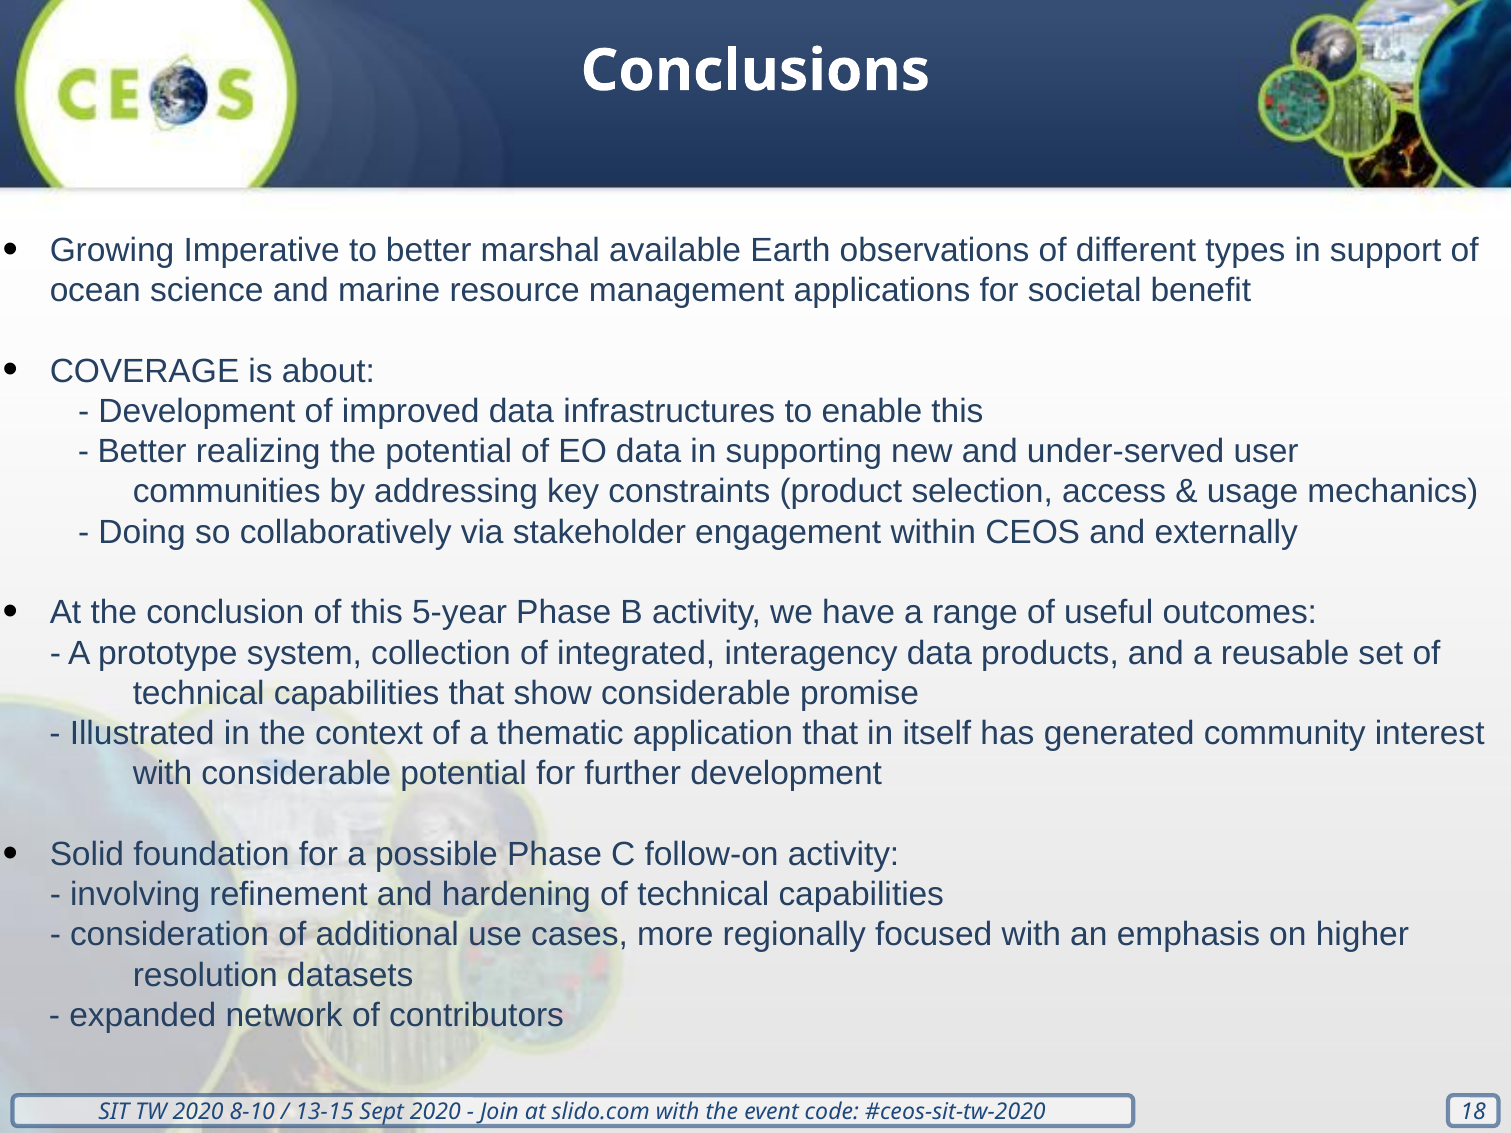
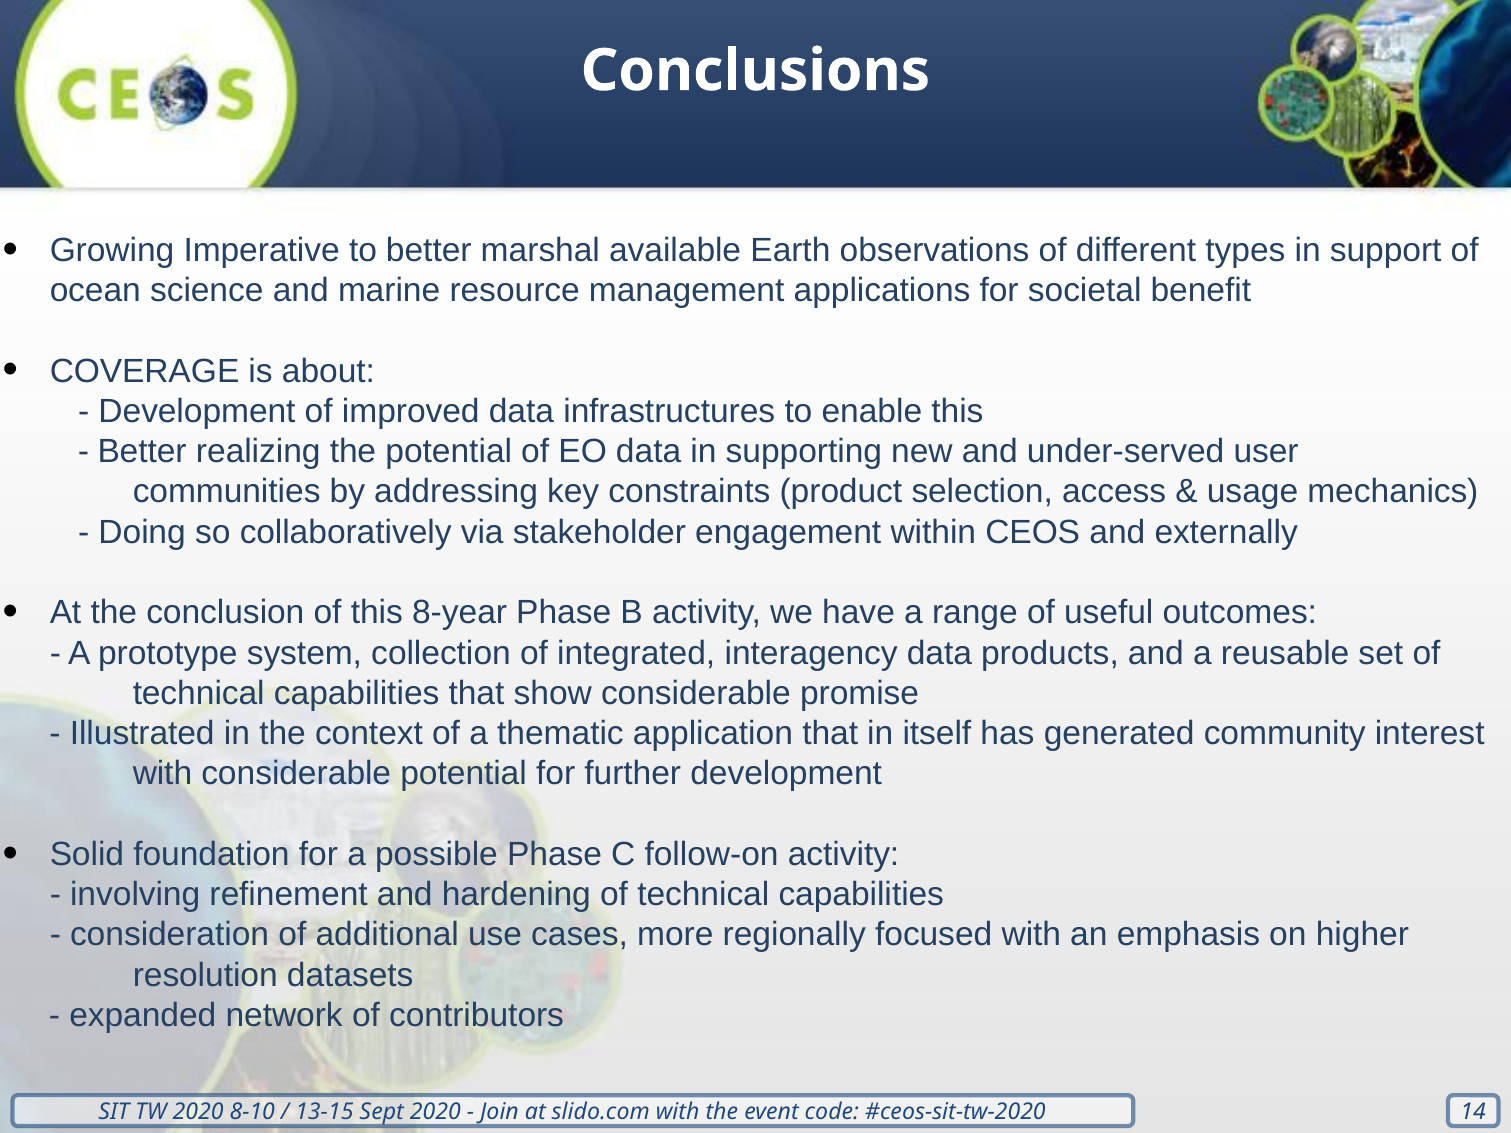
5-year: 5-year -> 8-year (460, 613)
18: 18 -> 14 (1473, 1112)
